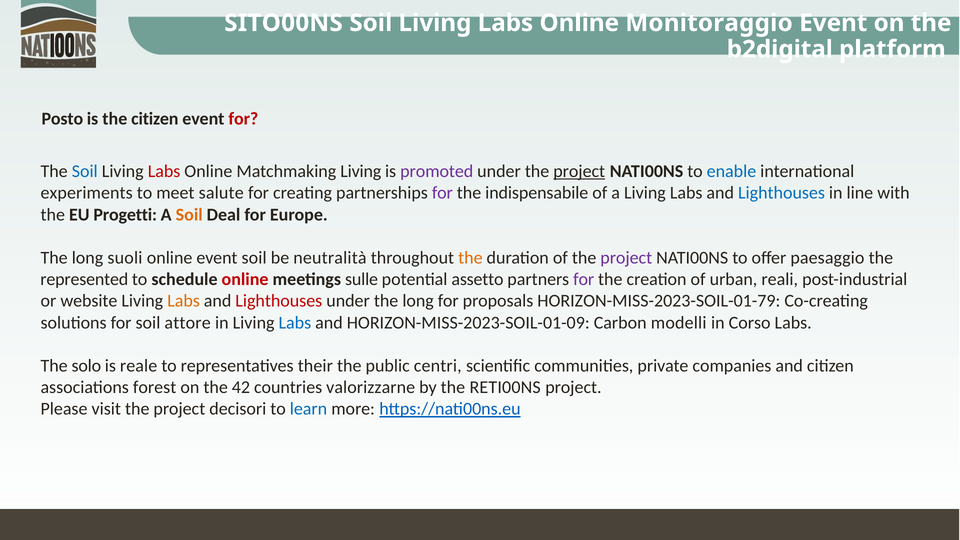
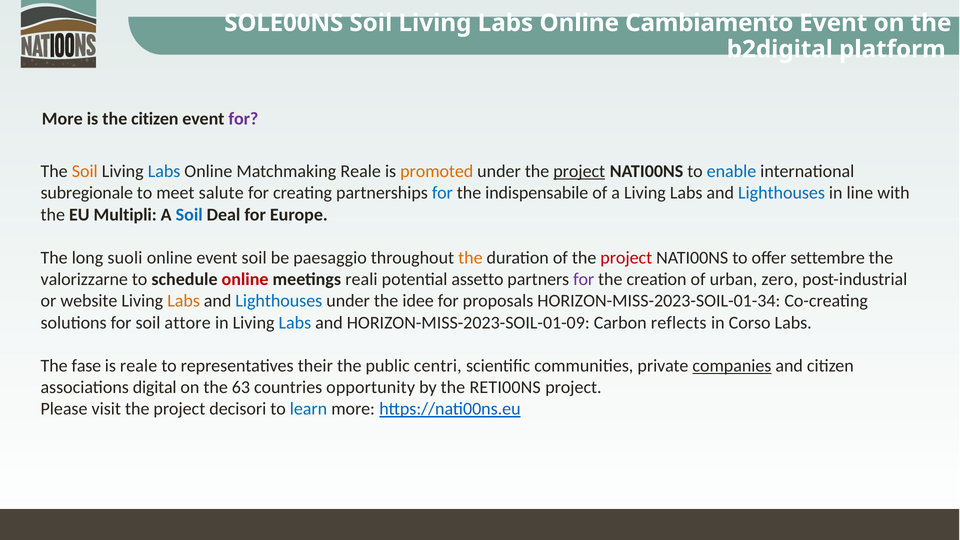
SITO00NS: SITO00NS -> SOLE00NS (284, 23)
Monitoraggio: Monitoraggio -> Cambiamento (709, 23)
Posto: Posto -> More (62, 119)
for colour: red -> purple (243, 119)
Soil colour: blue -> orange (85, 171)
Labs colour: red -> blue (164, 171)
Matchmaking Living: Living -> Reale (361, 171)
promoted colour: purple -> orange (437, 171)
experiments: experiments -> subregionale (87, 193)
for colour: purple -> blue (442, 193)
Progetti: Progetti -> Multipli (125, 215)
Soil colour: orange -> blue (189, 215)
neutralità: neutralità -> paesaggio (330, 258)
project colour: purple -> red (626, 258)
paesaggio: paesaggio -> settembre (828, 258)
represented: represented -> valorizzarne (84, 279)
sulle: sulle -> reali (361, 279)
reali: reali -> zero (780, 279)
Lighthouses colour: red -> blue (279, 301)
under the long: long -> idee (418, 301)
HORIZON-MISS-2023-SOIL-01-79: HORIZON-MISS-2023-SOIL-01-79 -> HORIZON-MISS-2023-SOIL-01-34 (659, 301)
modelli: modelli -> reflects (679, 323)
solo: solo -> fase (86, 366)
companies underline: none -> present (732, 366)
forest: forest -> digital (155, 387)
42: 42 -> 63 (241, 387)
valorizzarne: valorizzarne -> opportunity (371, 387)
